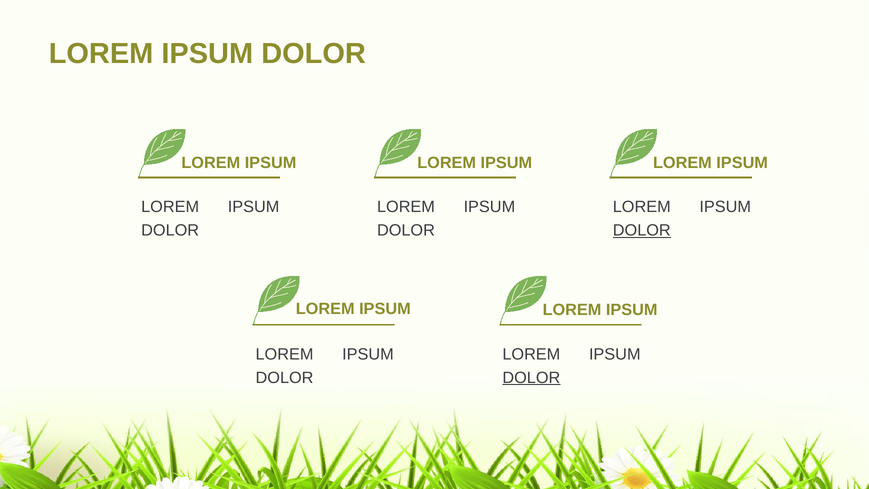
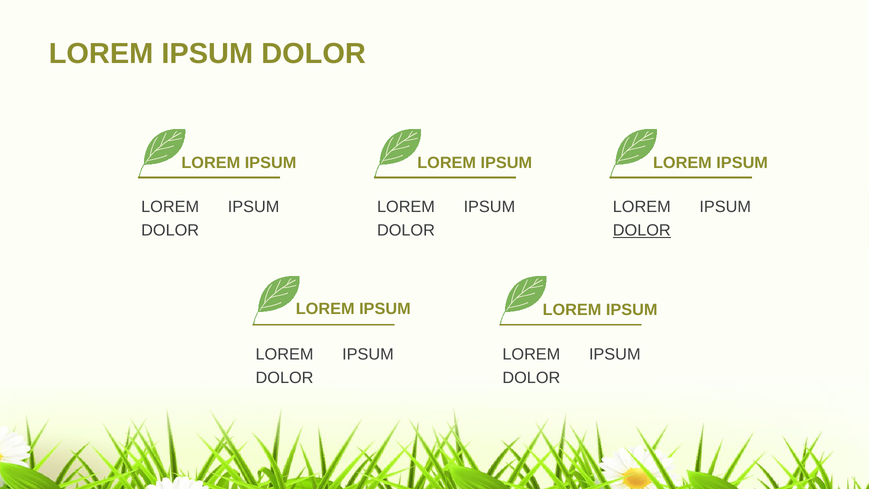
DOLOR underline: present -> none (531, 378)
